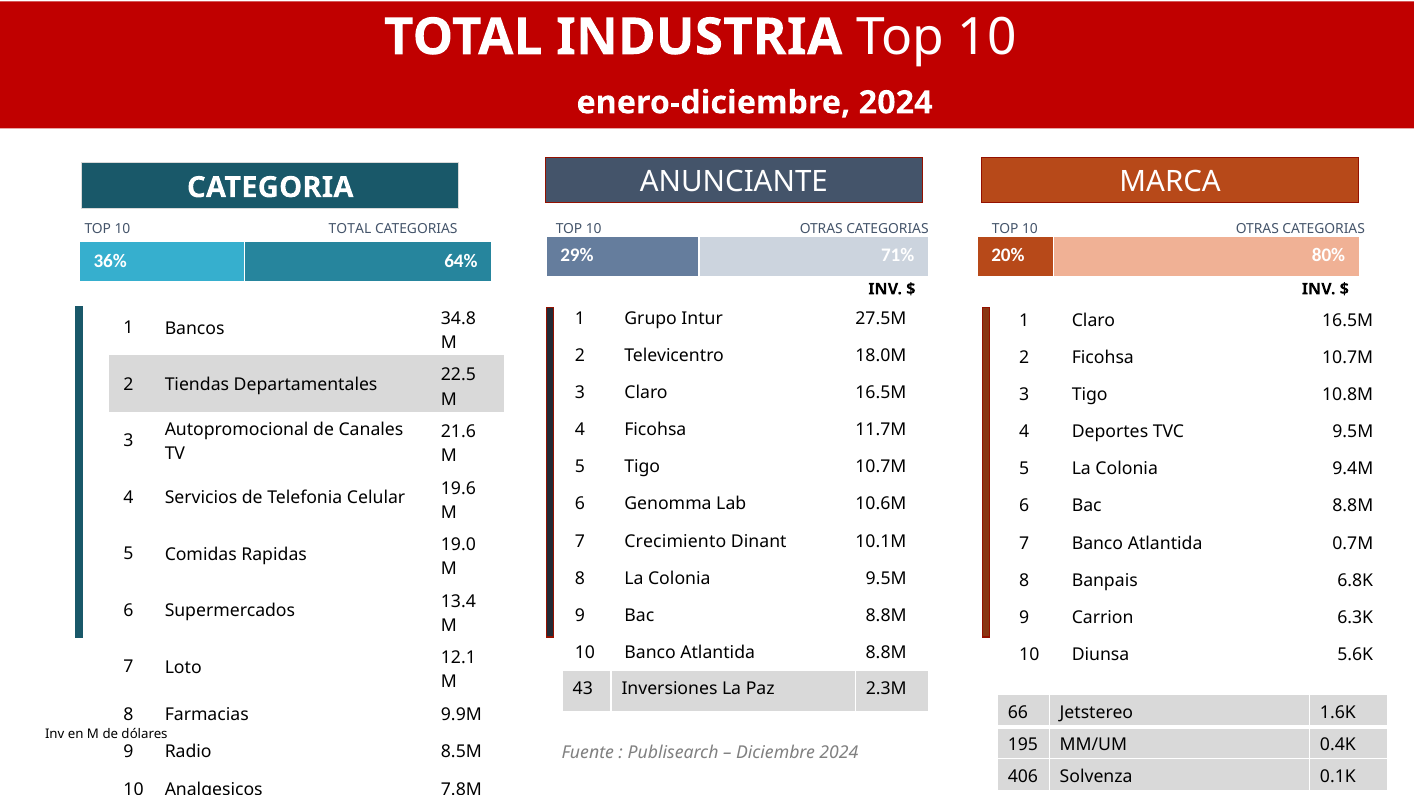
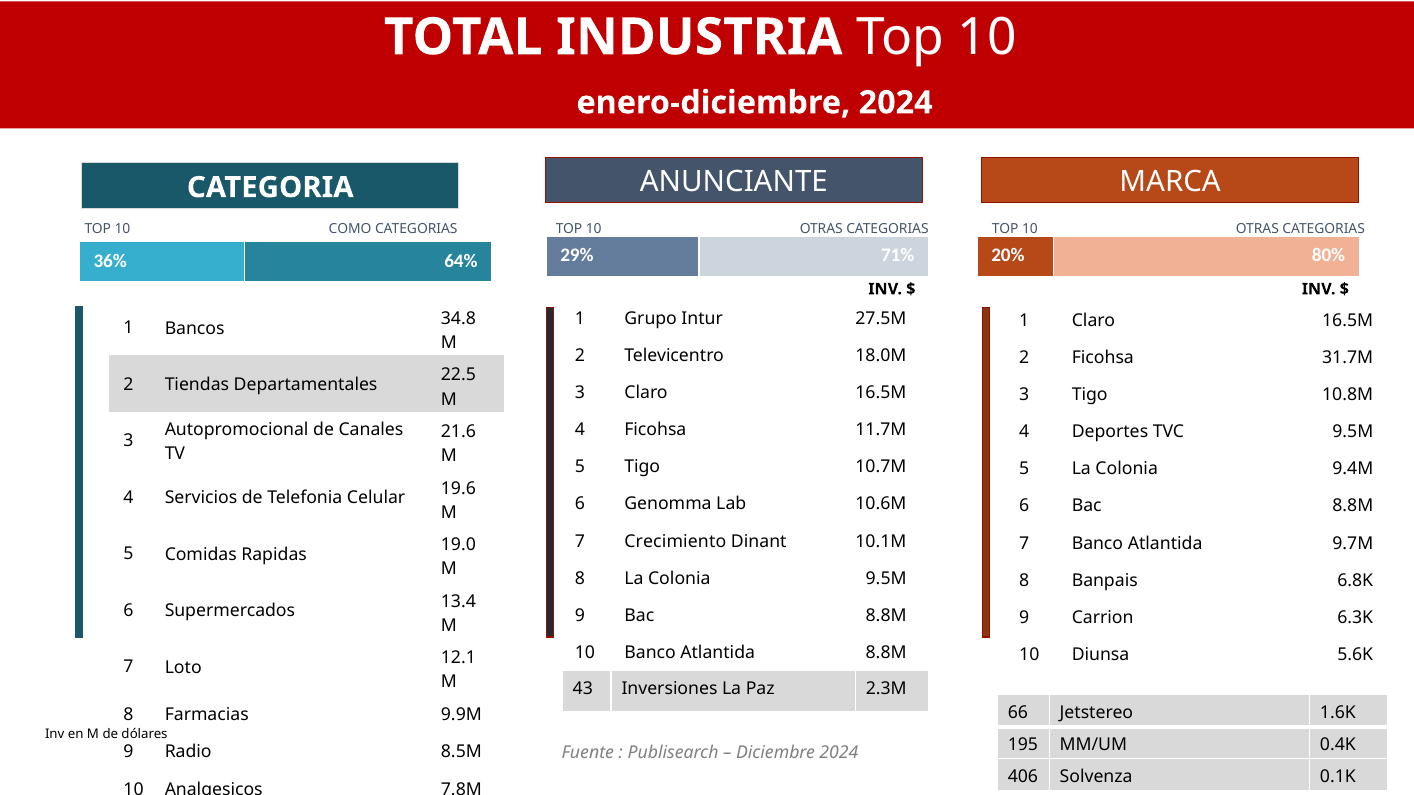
10 TOTAL: TOTAL -> COMO (350, 230)
Ficohsa 10.7M: 10.7M -> 31.7M (1348, 358)
0.7M: 0.7M -> 9.7M (1353, 543)
